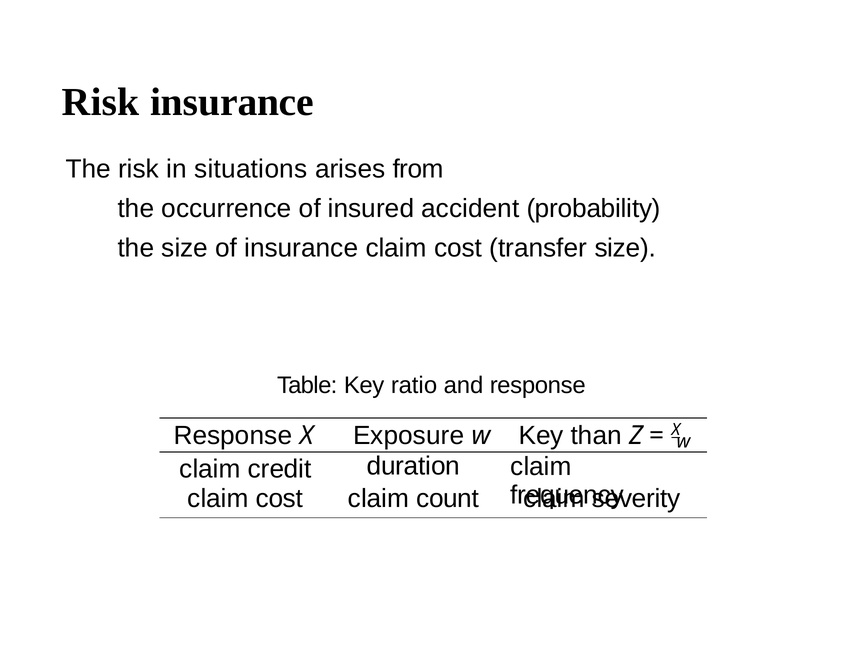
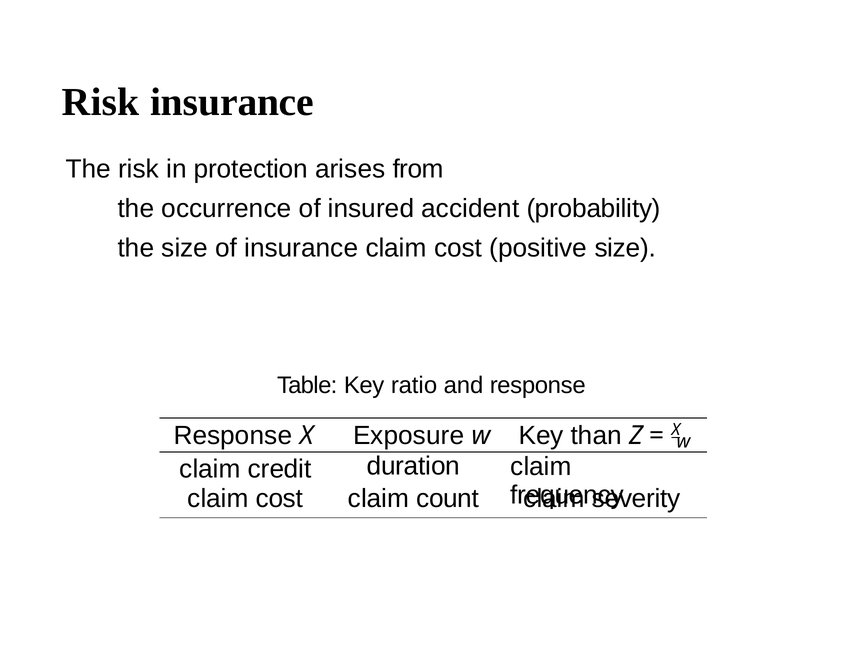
situations: situations -> protection (251, 169)
transfer: transfer -> positive (538, 248)
